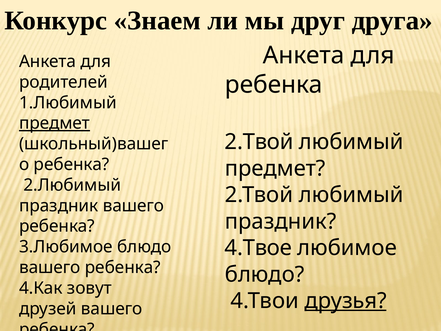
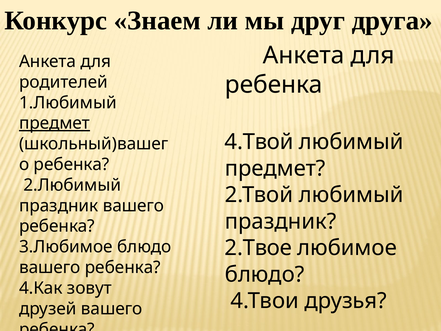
2.Твой: 2.Твой -> 4.Твой (259, 142)
4.Твое: 4.Твое -> 2.Твое (258, 248)
друзья underline: present -> none (346, 301)
